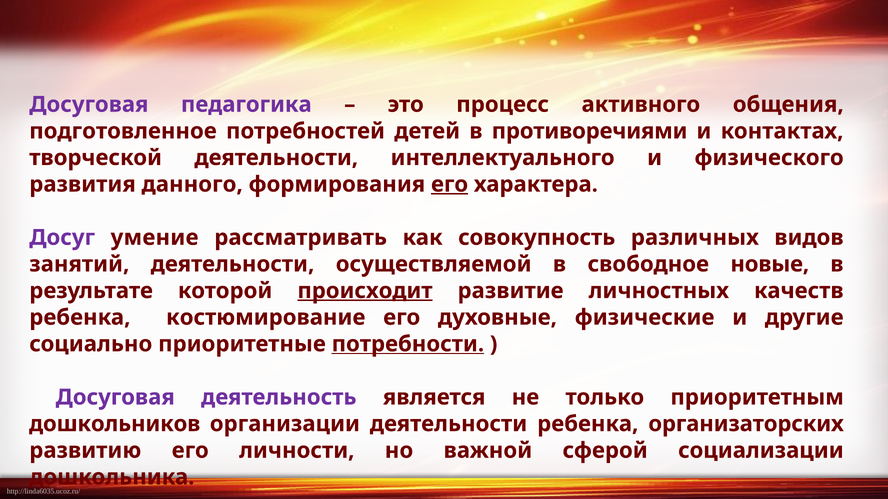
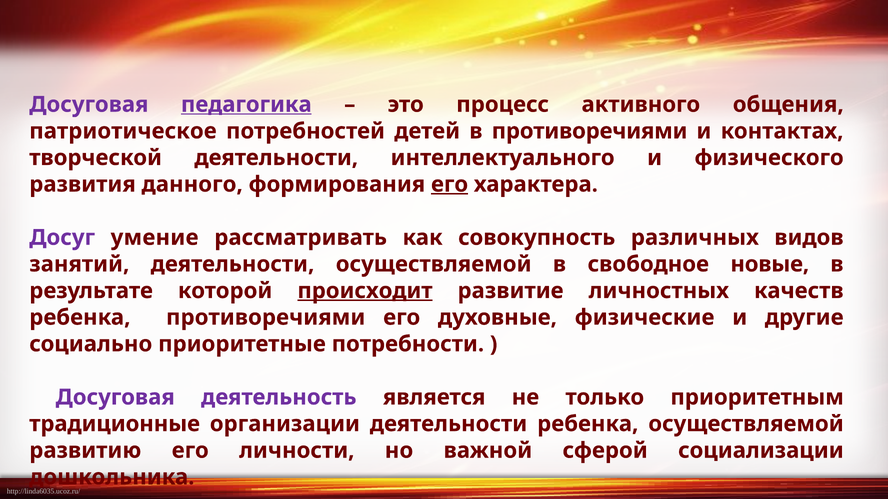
педагогика underline: none -> present (246, 105)
подготовленное: подготовленное -> патриотическое (123, 131)
ребенка костюмирование: костюмирование -> противоречиями (266, 318)
потребности underline: present -> none (408, 344)
дошкольников: дошкольников -> традиционные (115, 424)
ребенка организаторских: организаторских -> осуществляемой (746, 424)
